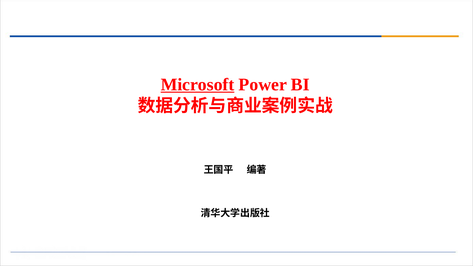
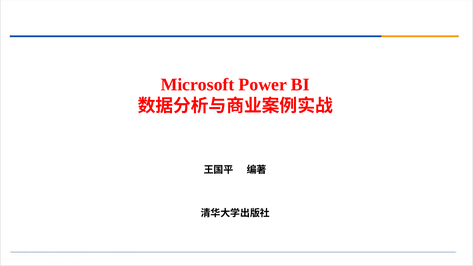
Microsoft underline: present -> none (198, 85)
